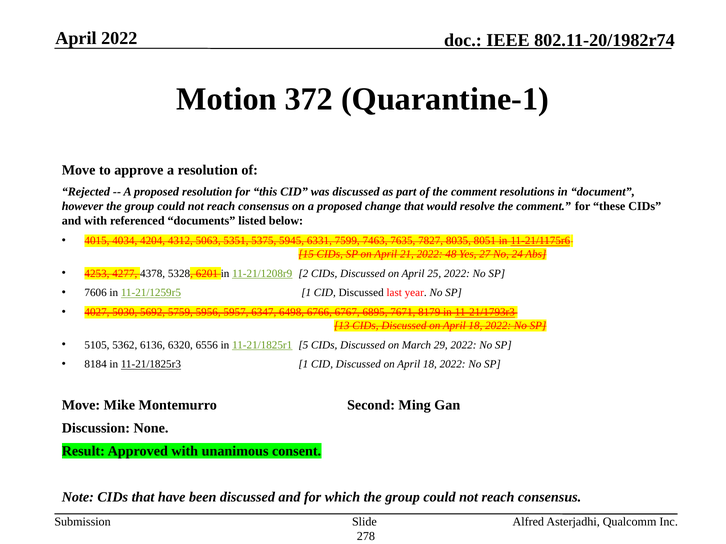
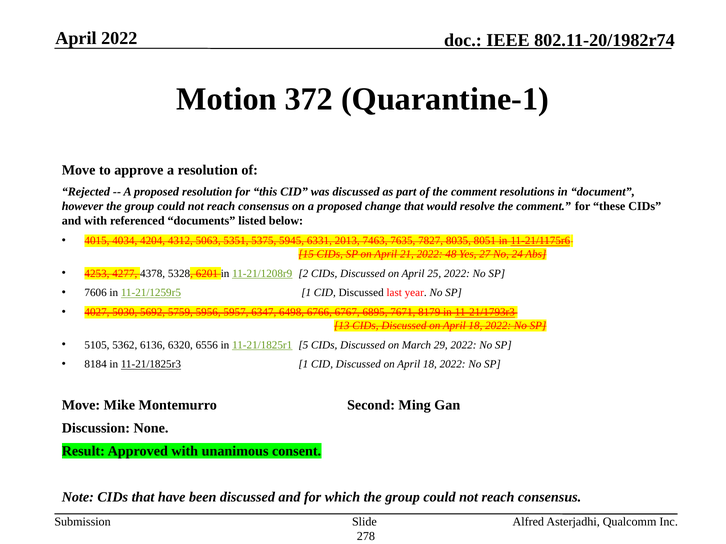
7599: 7599 -> 2013 (347, 241)
